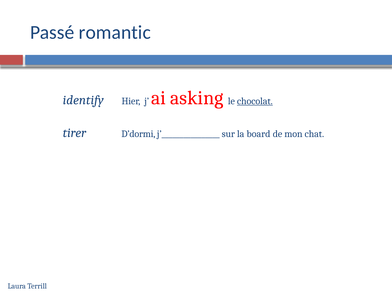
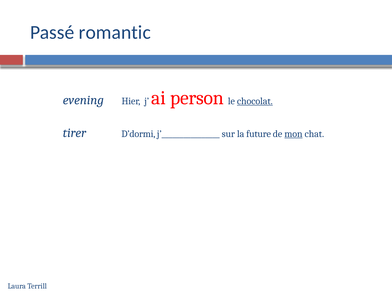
identify: identify -> evening (83, 100)
asking: asking -> person (197, 98)
board: board -> future (259, 134)
mon underline: none -> present (293, 134)
